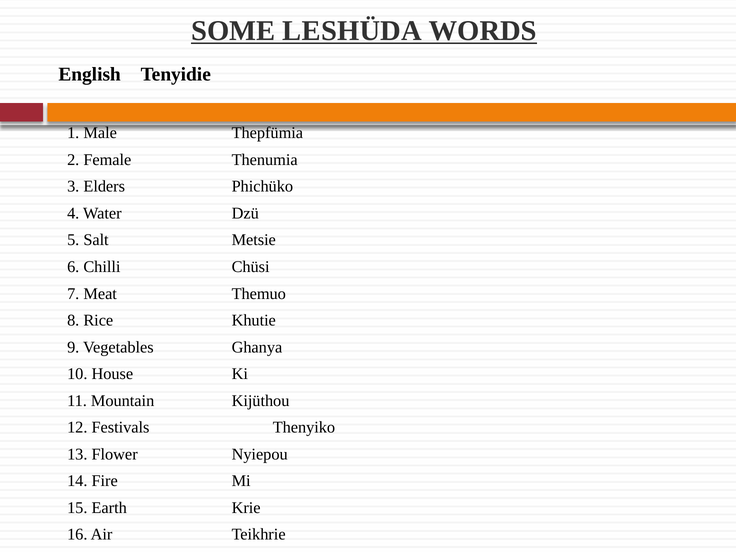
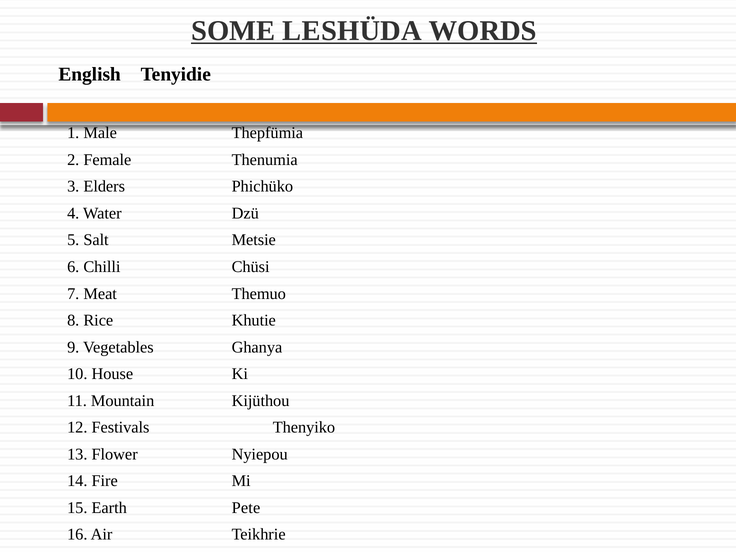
Krie: Krie -> Pete (246, 508)
